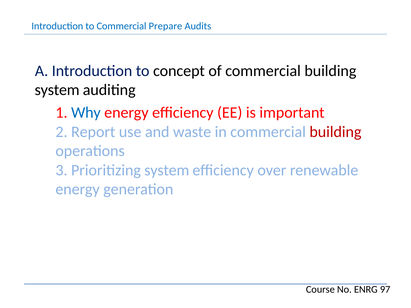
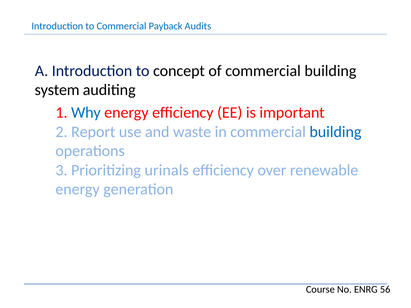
Prepare: Prepare -> Payback (166, 26)
building colour: red -> blue (335, 132)
Prioritizing system: system -> urinals (167, 170)
97: 97 -> 56 (385, 290)
